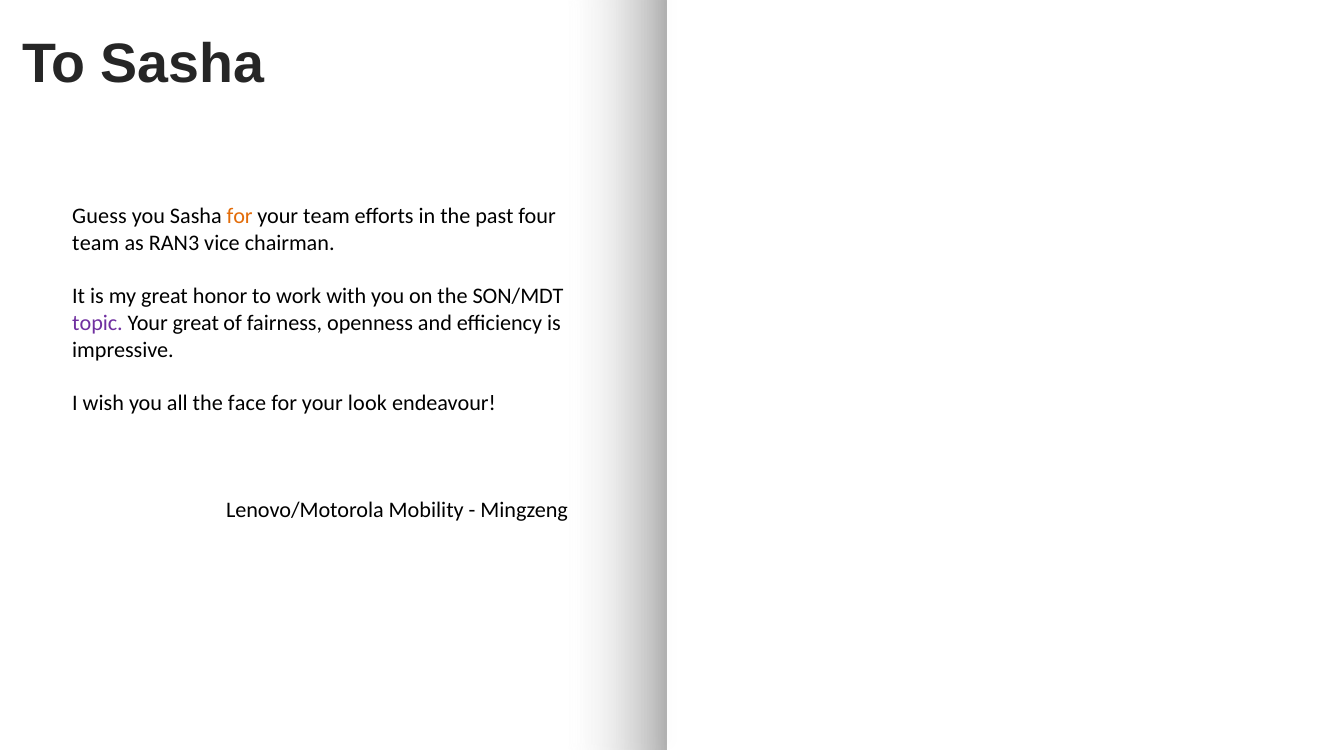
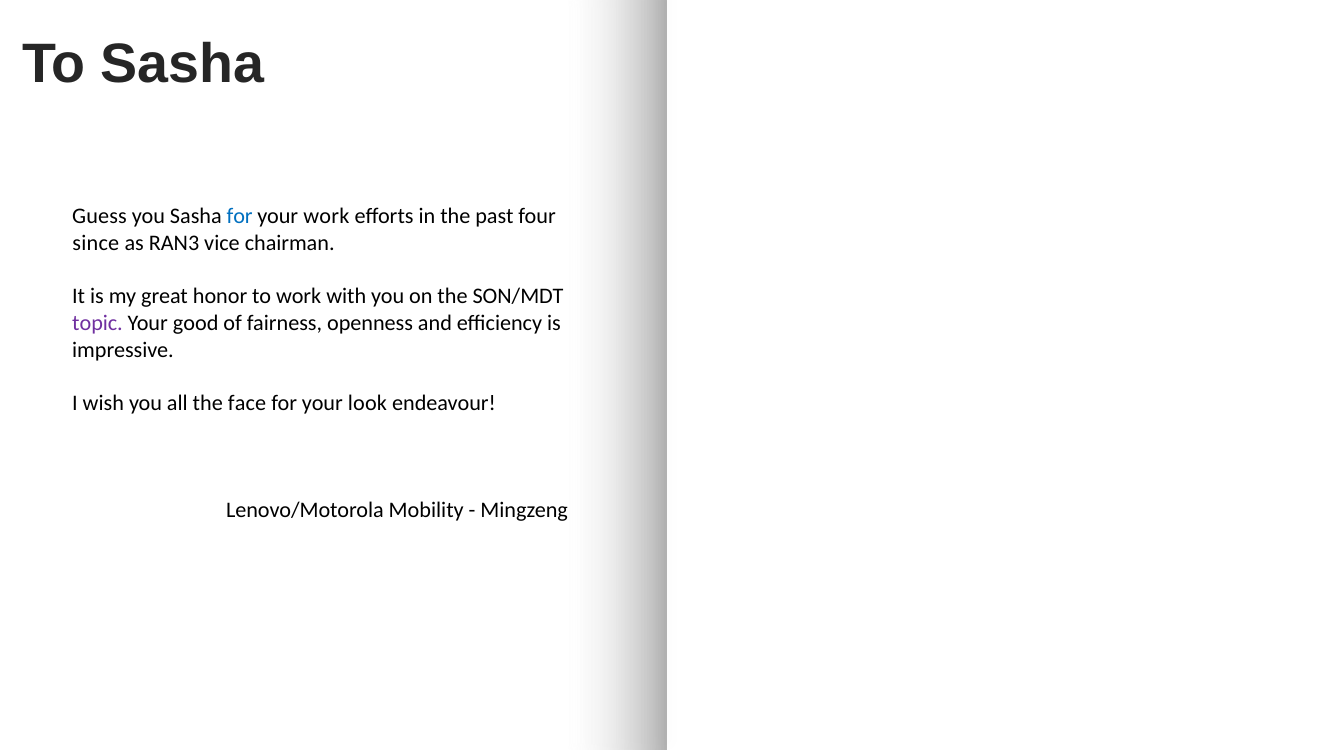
for colour: orange -> blue (240, 217)
your team: team -> work (326, 217)
team: team -> since (96, 243)
Your great: great -> good (196, 323)
